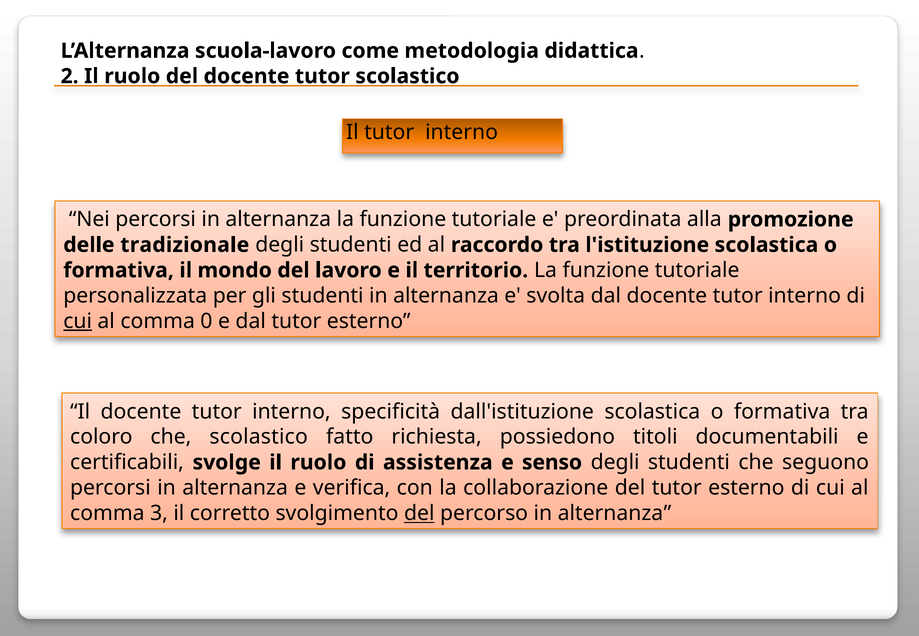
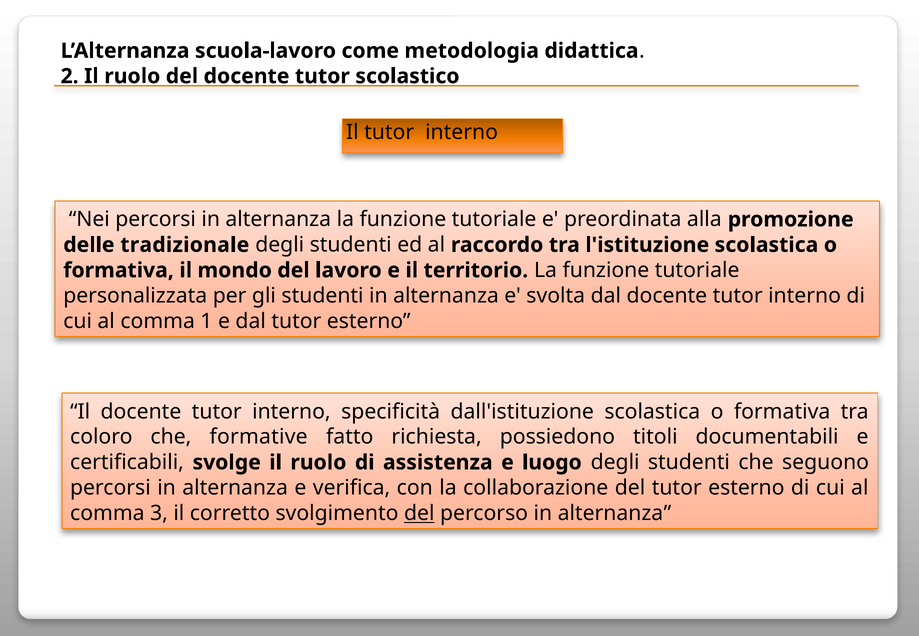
cui underline: present -> none (78, 321)
0: 0 -> 1 (206, 321)
che scolastico: scolastico -> formative (259, 437)
senso: senso -> luogo (552, 463)
